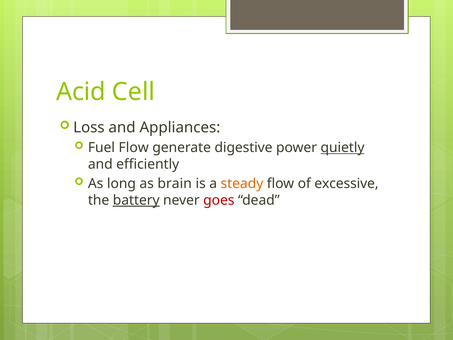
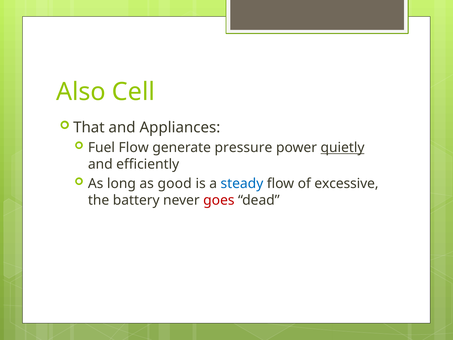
Acid: Acid -> Also (81, 92)
Loss: Loss -> That (89, 128)
digestive: digestive -> pressure (243, 148)
brain: brain -> good (175, 184)
steady colour: orange -> blue (242, 184)
battery underline: present -> none (136, 200)
